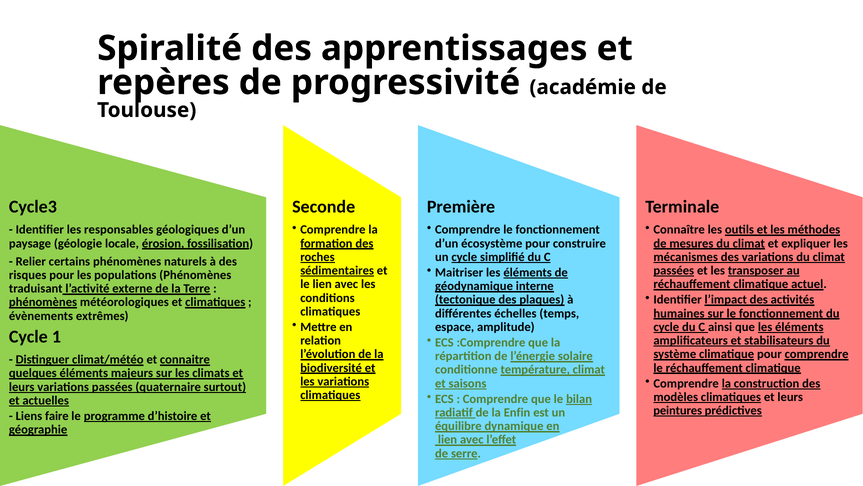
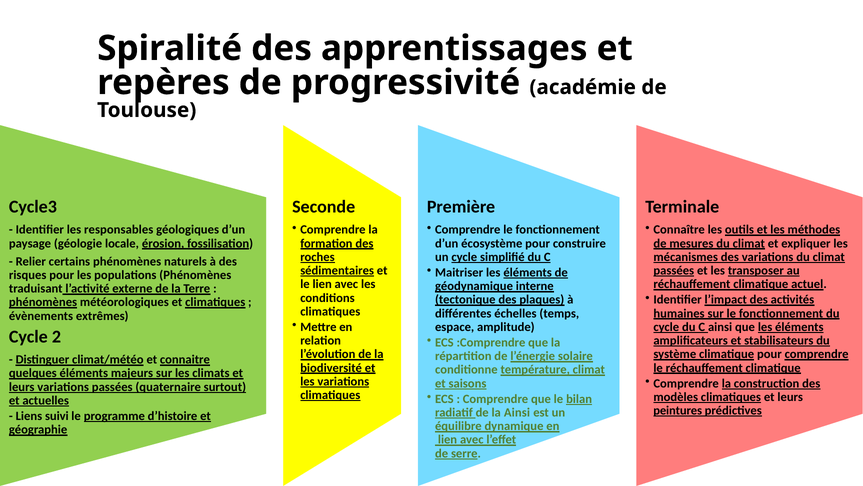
1: 1 -> 2 (56, 336)
la Enfin: Enfin -> Ainsi (517, 412)
faire: faire -> suivi (57, 416)
